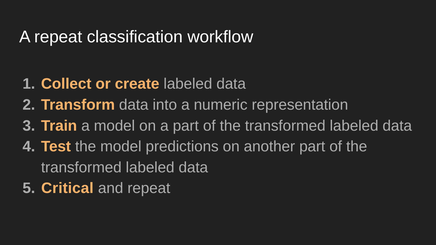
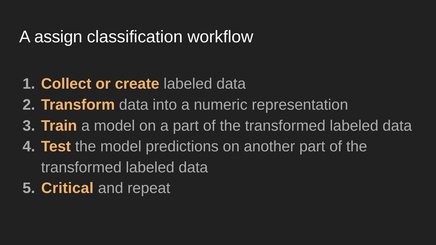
A repeat: repeat -> assign (58, 37)
